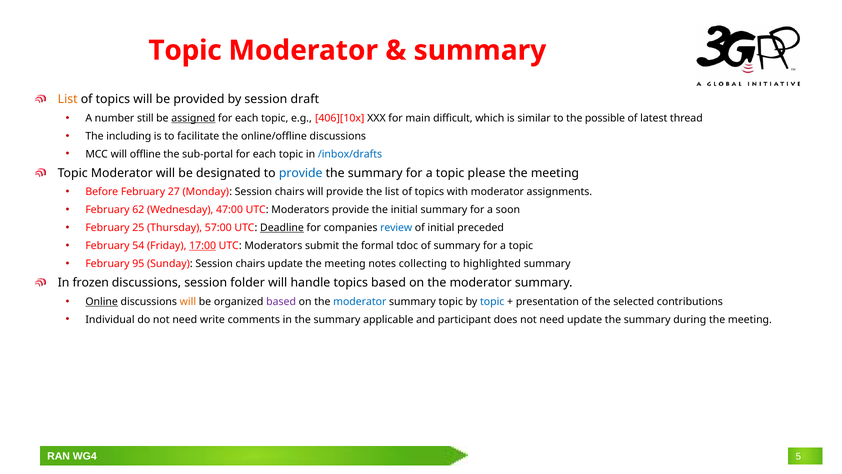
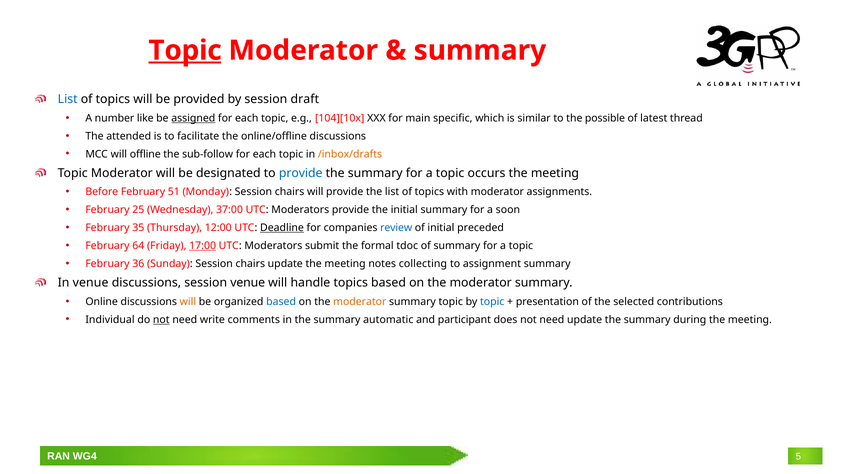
Topic underline: none -> present (185, 50)
List colour: orange -> blue (68, 99)
still: still -> like (145, 118)
406][10x: 406][10x -> 104][10x (340, 118)
difficult: difficult -> specific (453, 118)
including: including -> attended (129, 136)
sub-portal: sub-portal -> sub-follow (208, 154)
/inbox/drafts colour: blue -> orange (350, 154)
please: please -> occurs (487, 173)
27: 27 -> 51 (174, 192)
62: 62 -> 25 (138, 210)
47:00: 47:00 -> 37:00 (230, 210)
25: 25 -> 35 (138, 228)
57:00: 57:00 -> 12:00 (218, 228)
54: 54 -> 64 (138, 246)
95: 95 -> 36 (138, 263)
highlighted: highlighted -> assignment (492, 263)
In frozen: frozen -> venue (91, 283)
session folder: folder -> venue (248, 283)
Online underline: present -> none (102, 301)
based colour: purple -> blue (281, 301)
moderator colour: blue -> orange (360, 301)
not underline: none -> present (161, 319)
applicable: applicable -> automatic (388, 319)
